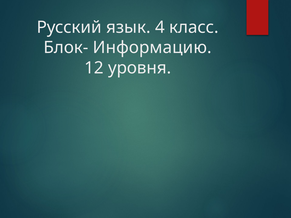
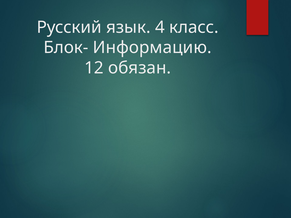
уровня: уровня -> обязан (140, 68)
